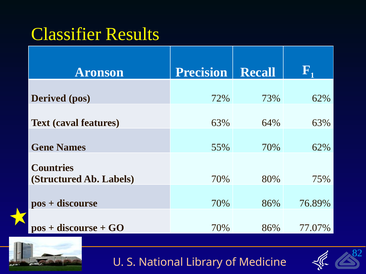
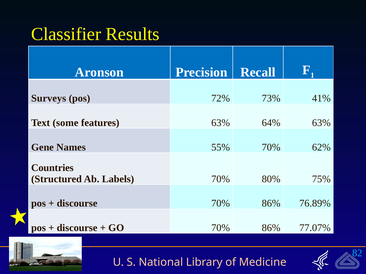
Derived: Derived -> Surveys (49, 98)
73% 62%: 62% -> 41% (321, 98)
caval: caval -> some (65, 123)
